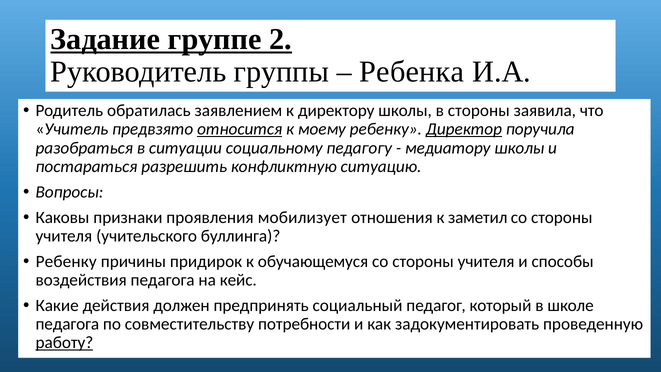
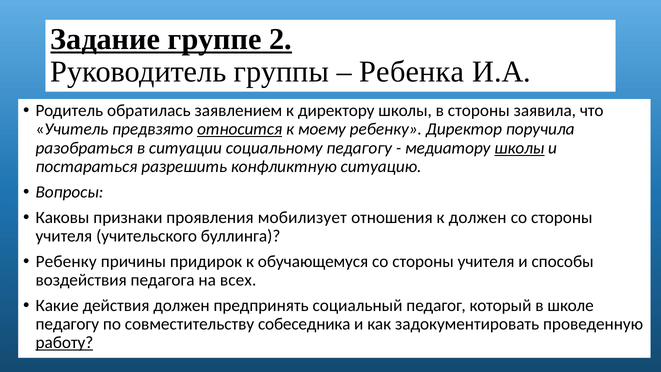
Директор underline: present -> none (464, 129)
школы underline: none -> present (519, 148)
к заметил: заметил -> должен (478, 217)
кейс: кейс -> всех (238, 280)
педагога: педагога -> педагогу (67, 324)
потребности: потребности -> собеседника (304, 324)
